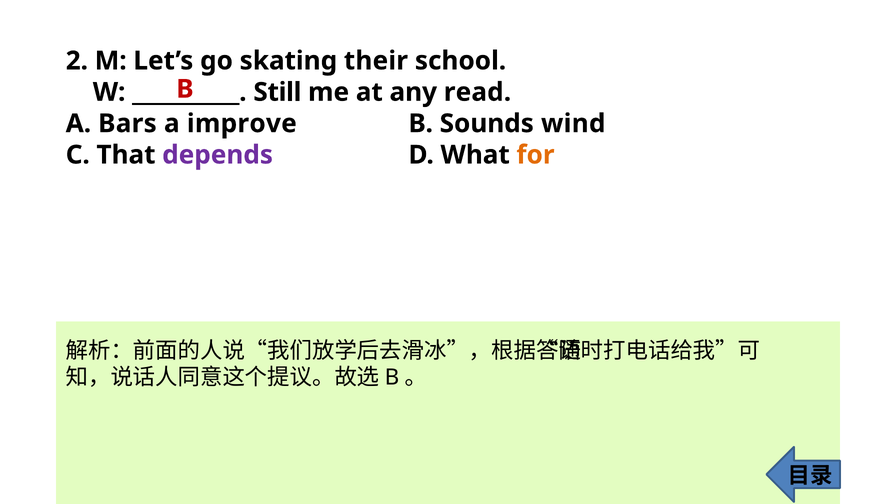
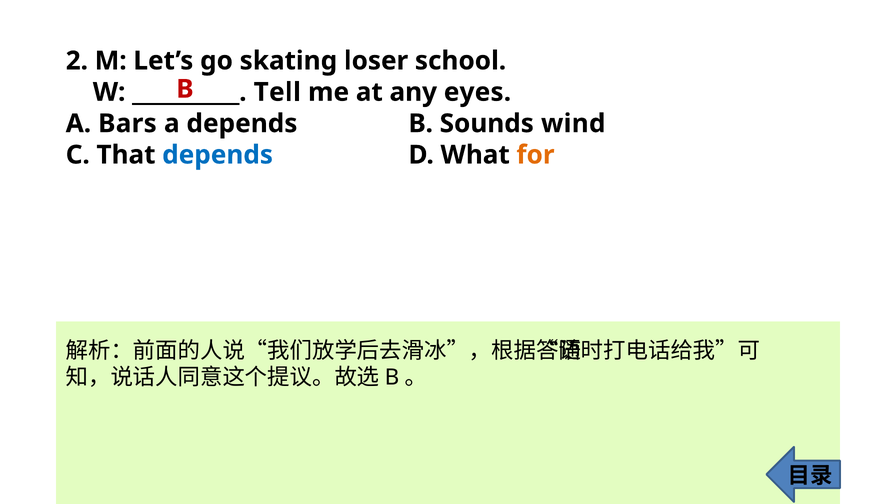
their: their -> loser (376, 61)
Still: Still -> Tell (277, 92)
read: read -> eyes (477, 92)
a improve: improve -> depends (242, 124)
depends colour: purple -> blue (218, 155)
